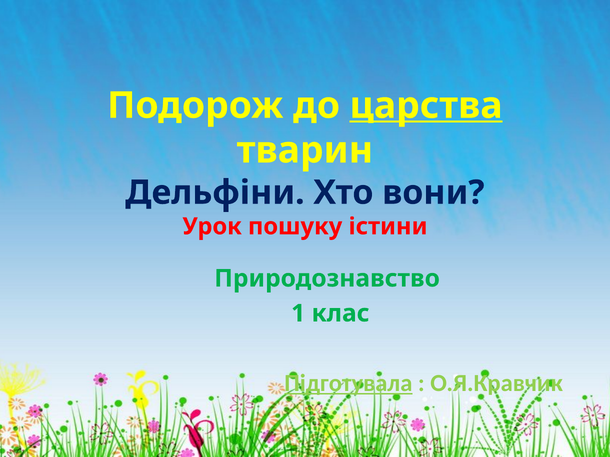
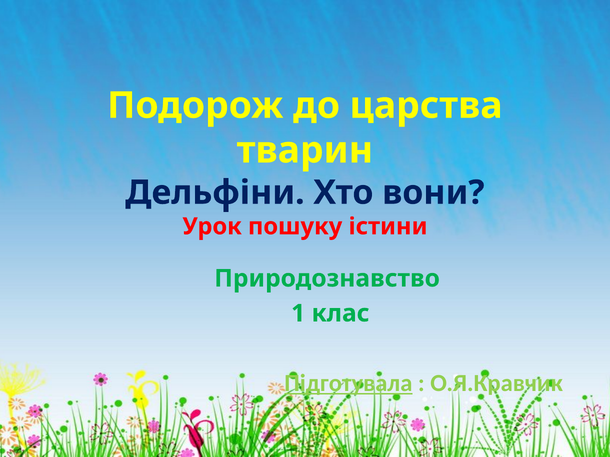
царства underline: present -> none (426, 106)
